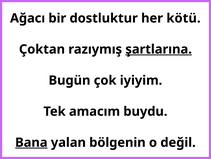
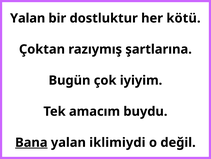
Ağacı: Ağacı -> Yalan (28, 18)
şartlarına underline: present -> none (159, 49)
bölgenin: bölgenin -> iklimiydi (117, 142)
